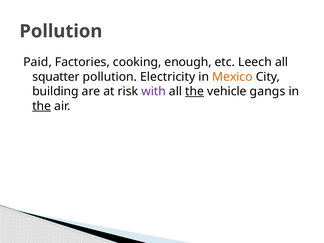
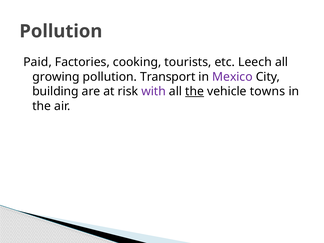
enough: enough -> tourists (188, 62)
squatter: squatter -> growing (56, 77)
Electricity: Electricity -> Transport (168, 77)
Mexico colour: orange -> purple (232, 77)
gangs: gangs -> towns (268, 91)
the underline: present -> none (42, 106)
